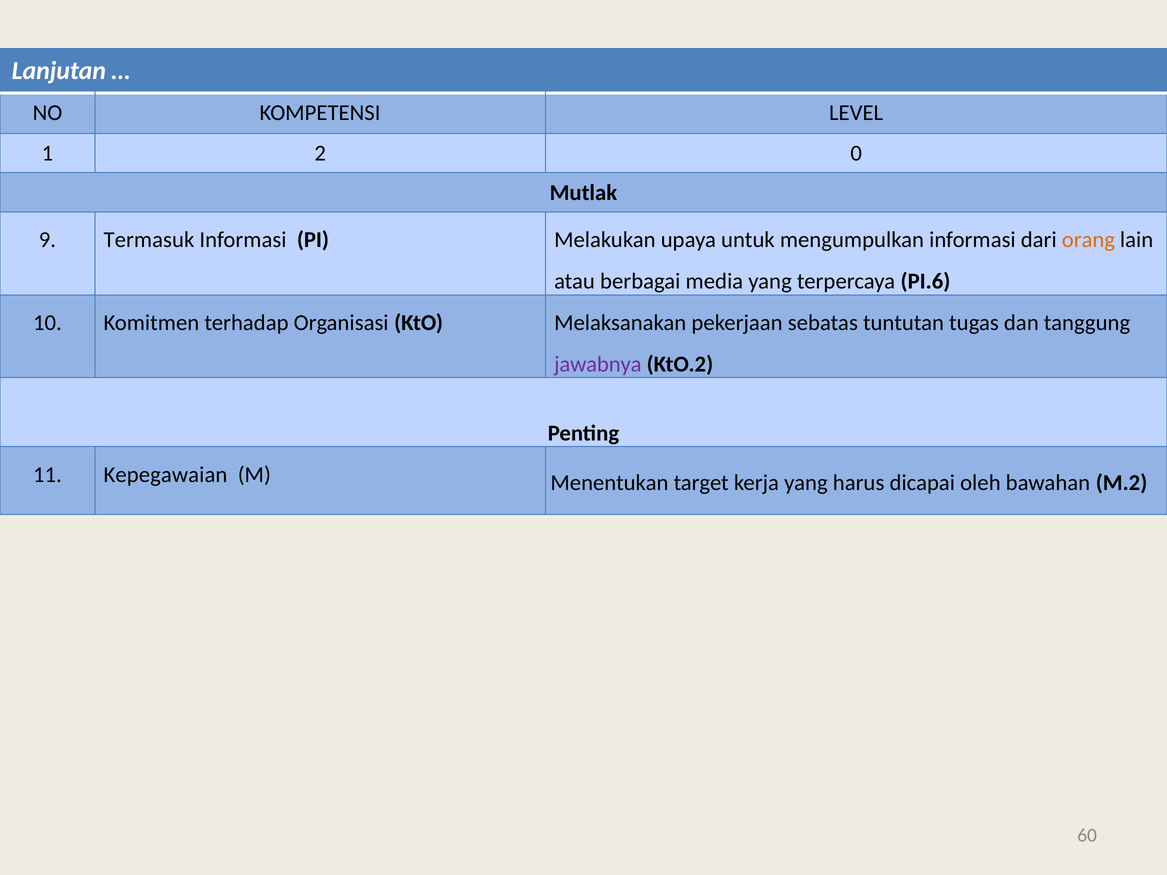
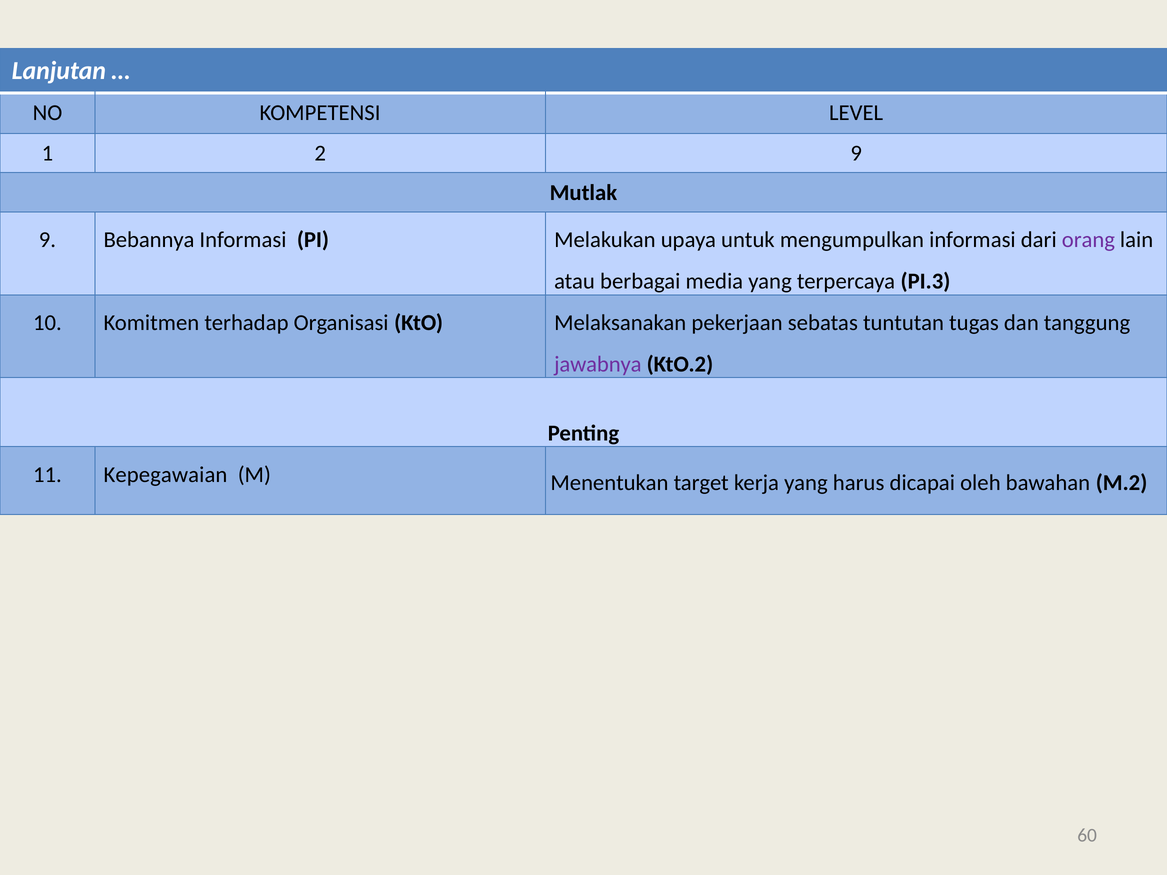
2 0: 0 -> 9 (856, 153)
Termasuk: Termasuk -> Bebannya (149, 240)
orang colour: orange -> purple (1088, 240)
PI.6: PI.6 -> PI.3 (925, 281)
